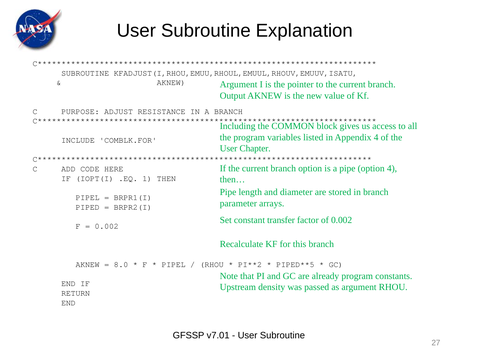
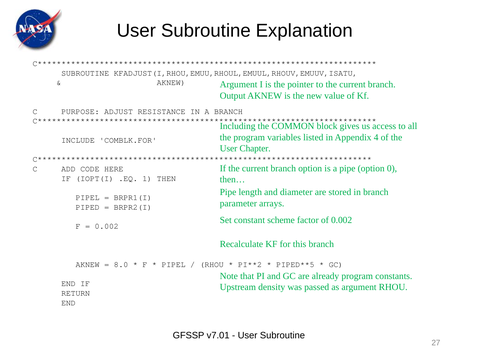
option 4: 4 -> 0 (392, 168)
transfer: transfer -> scheme (281, 220)
